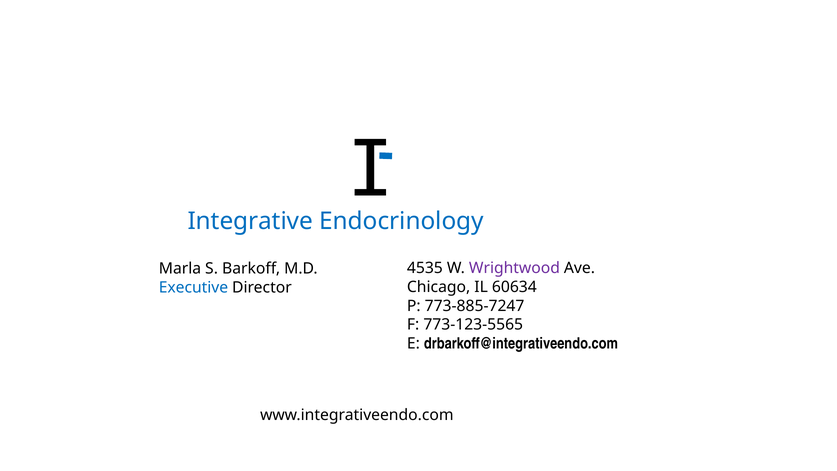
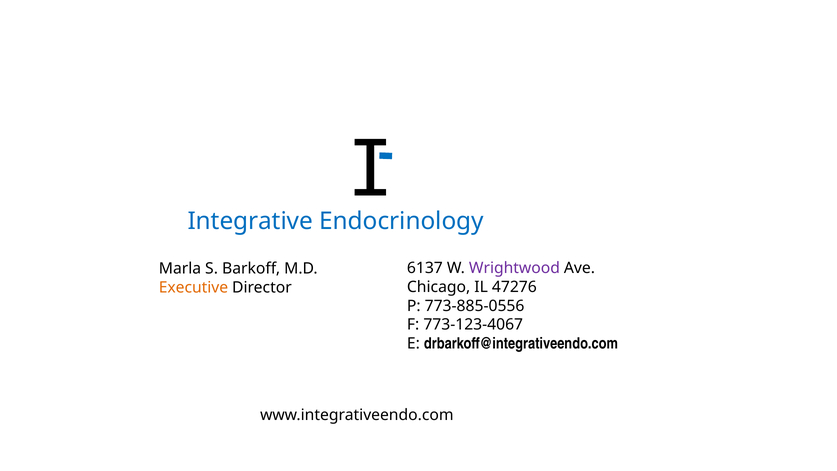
4535: 4535 -> 6137 (425, 268)
60634: 60634 -> 47276 (514, 287)
Executive colour: blue -> orange (193, 287)
773-885-7247: 773-885-7247 -> 773-885-0556 (475, 306)
773-123-5565: 773-123-5565 -> 773-123-4067 (473, 325)
